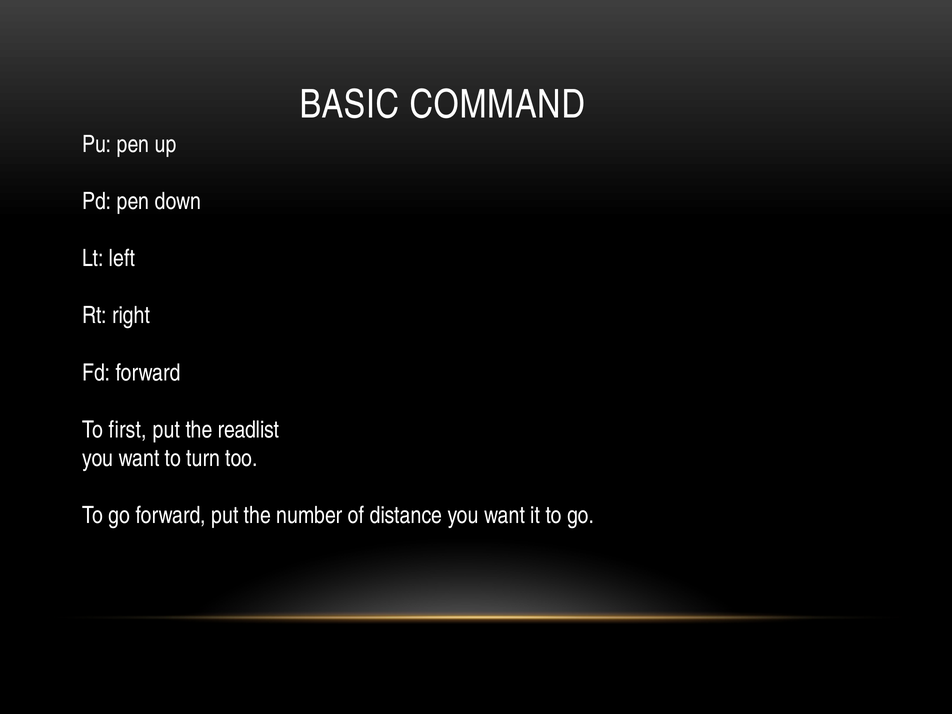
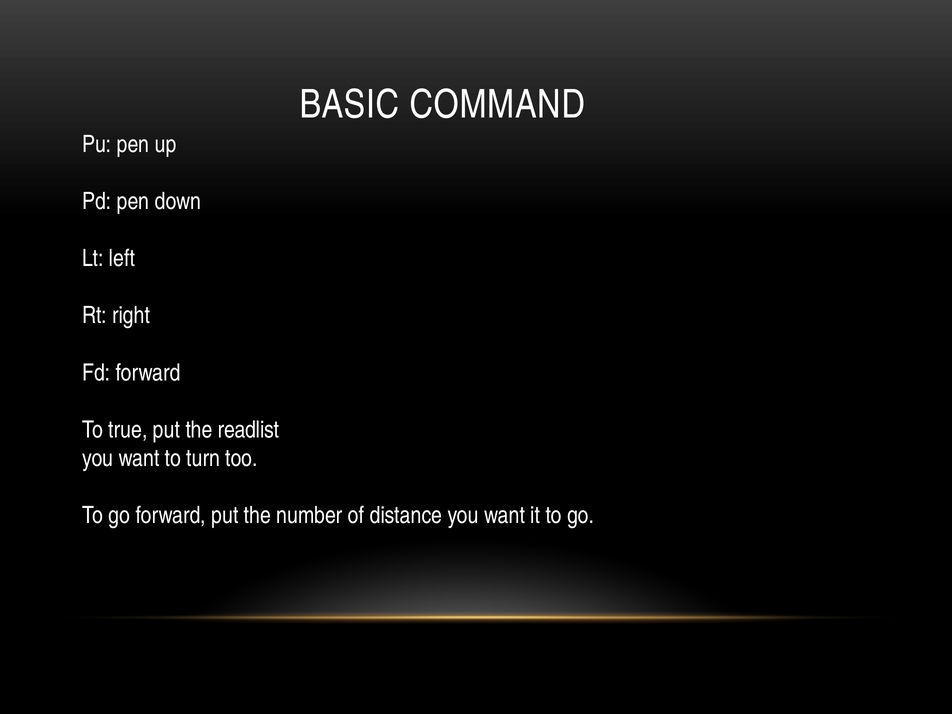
first: first -> true (128, 430)
